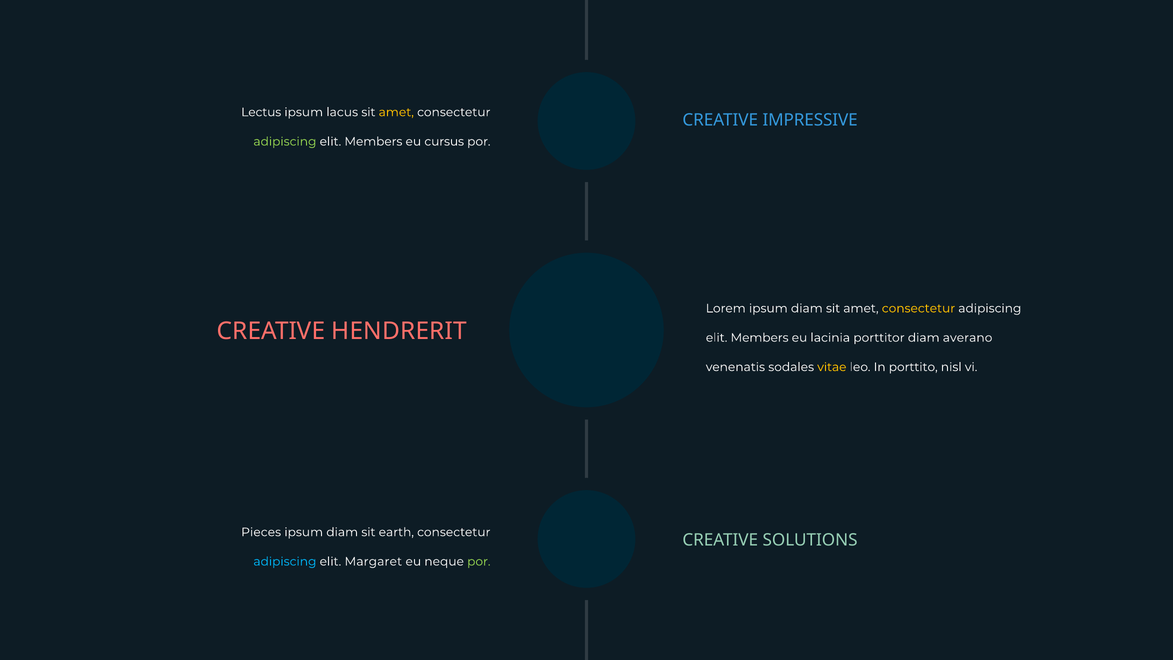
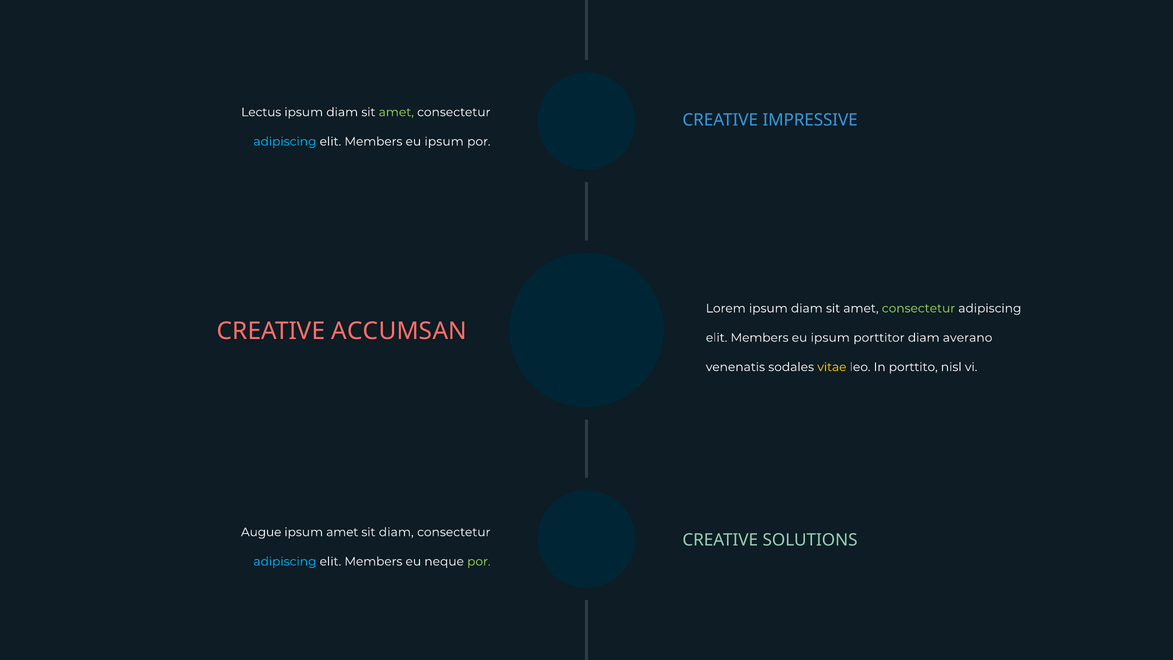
lacus: lacus -> diam (342, 112)
amet colour: yellow -> light green (396, 112)
adipiscing colour: light green -> light blue (285, 142)
cursus: cursus -> ipsum (444, 142)
consectetur colour: yellow -> light green (918, 308)
HENDRERIT: HENDRERIT -> ACCUMSAN (399, 331)
lacinia: lacinia -> ipsum (830, 338)
Pieces: Pieces -> Augue (261, 532)
diam: diam -> amet (342, 532)
sit earth: earth -> diam (396, 532)
Margaret: Margaret -> Members (373, 561)
